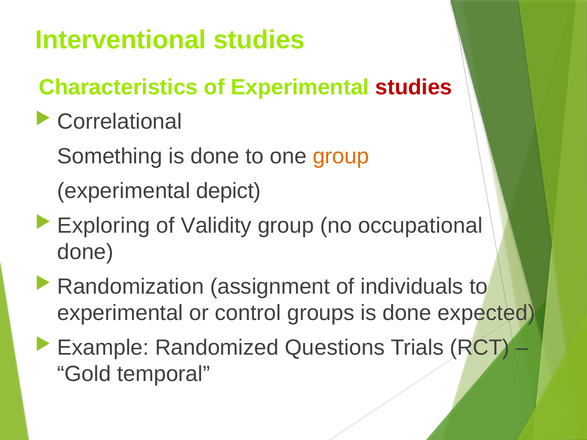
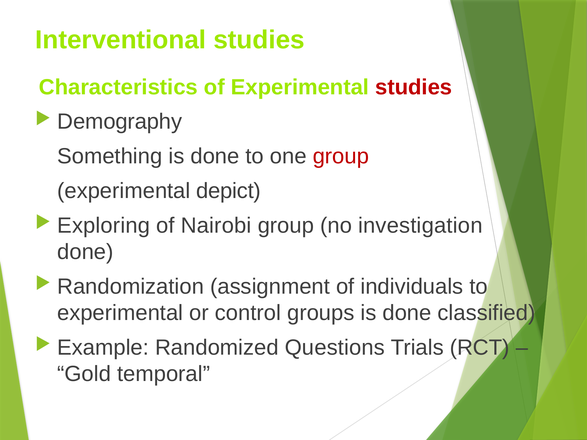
Correlational: Correlational -> Demography (120, 122)
group colour: orange -> red (341, 156)
Validity: Validity -> Nairobi (216, 226)
occupational: occupational -> investigation (420, 226)
expected: expected -> classified (486, 313)
